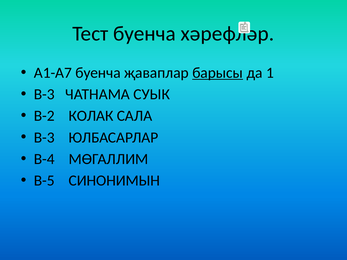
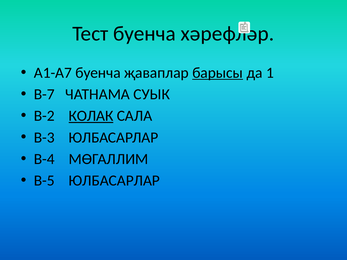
В-3: В-3 -> В-7 (44, 94)
КОЛАК underline: none -> present (91, 116)
В-5 СИНОНИМЫН: СИНОНИМЫН -> ЮЛБАСАРЛАР (114, 181)
